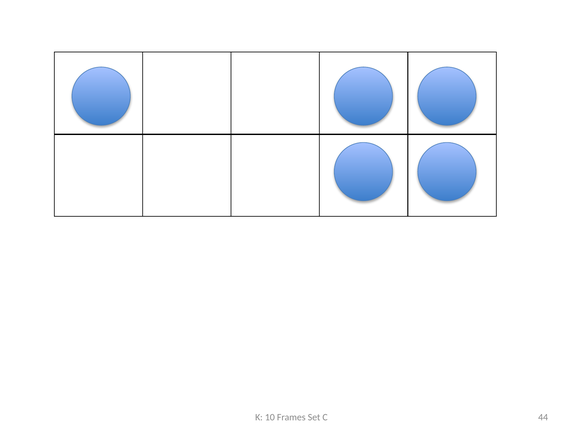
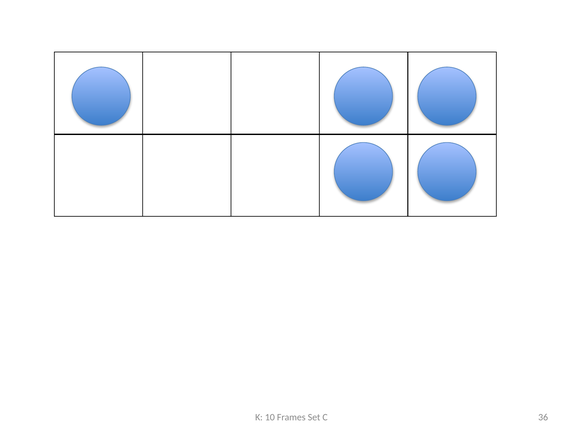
44: 44 -> 36 (543, 417)
